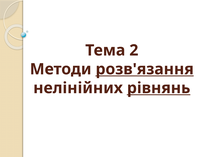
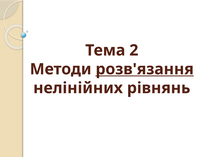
рівнянь underline: present -> none (159, 88)
